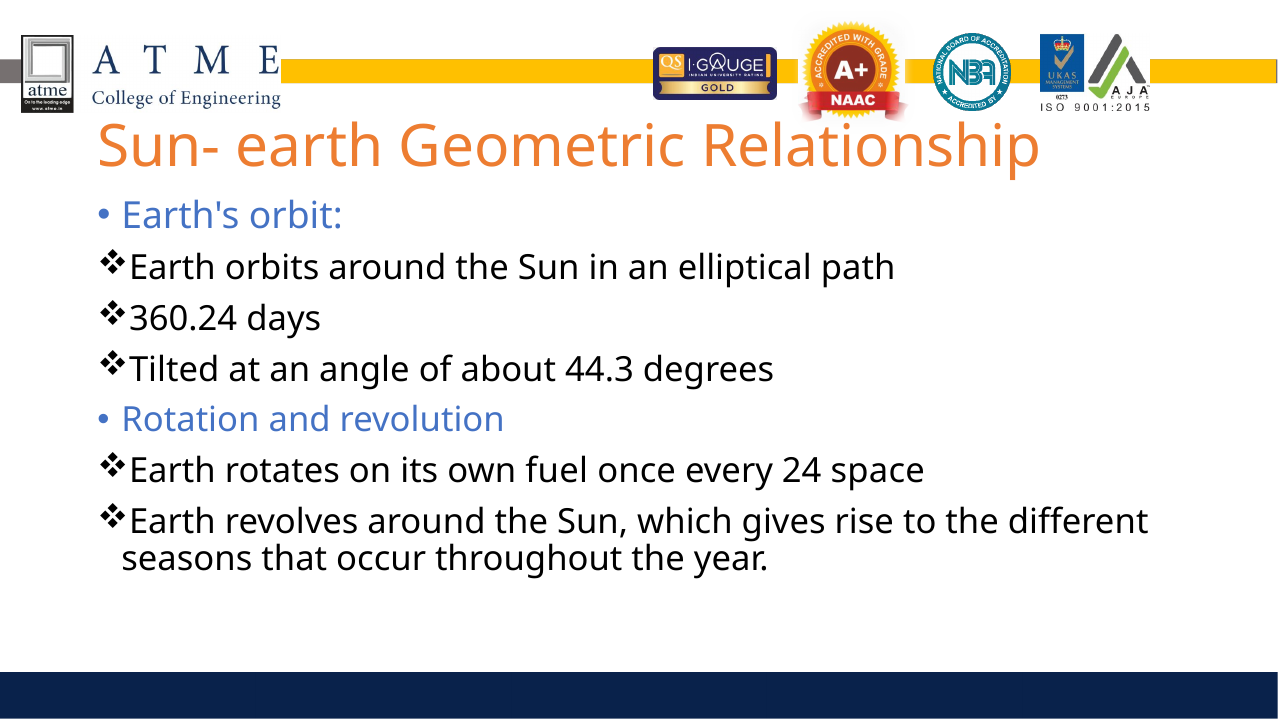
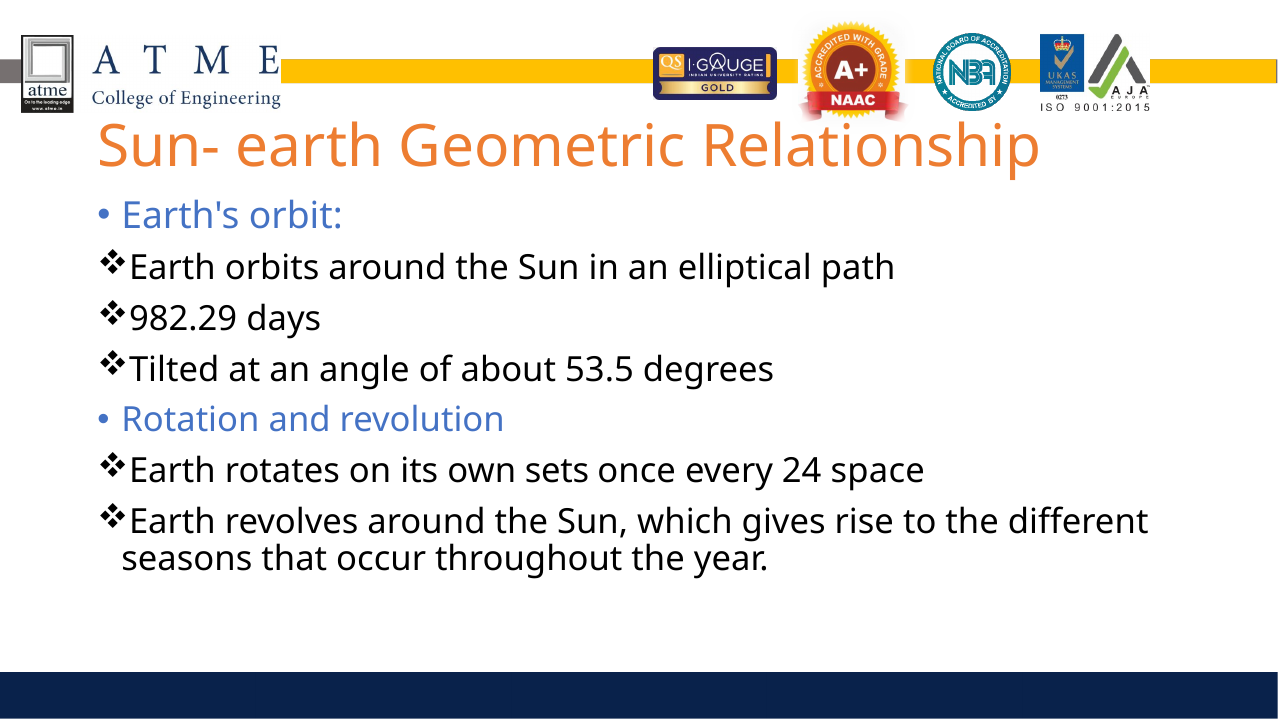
360.24: 360.24 -> 982.29 (183, 319)
44.3: 44.3 -> 53.5 (600, 370)
fuel: fuel -> sets (557, 471)
